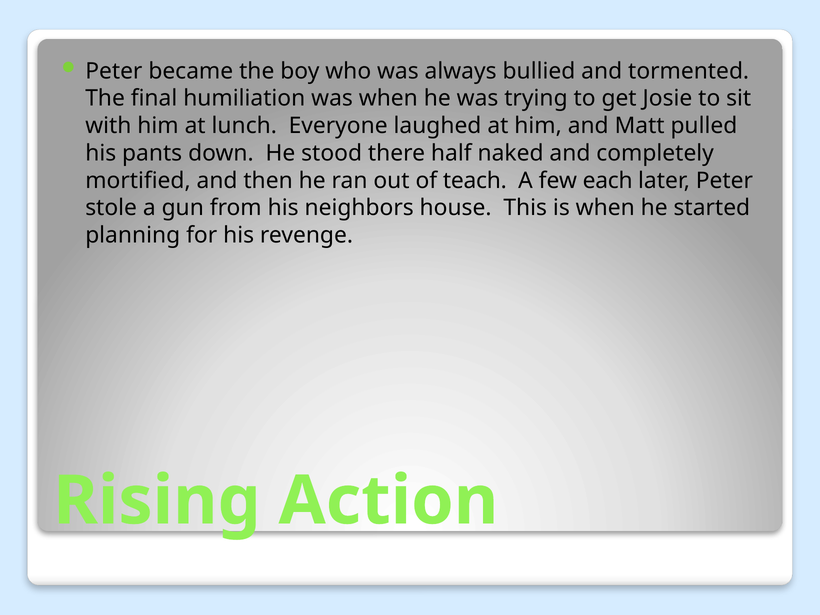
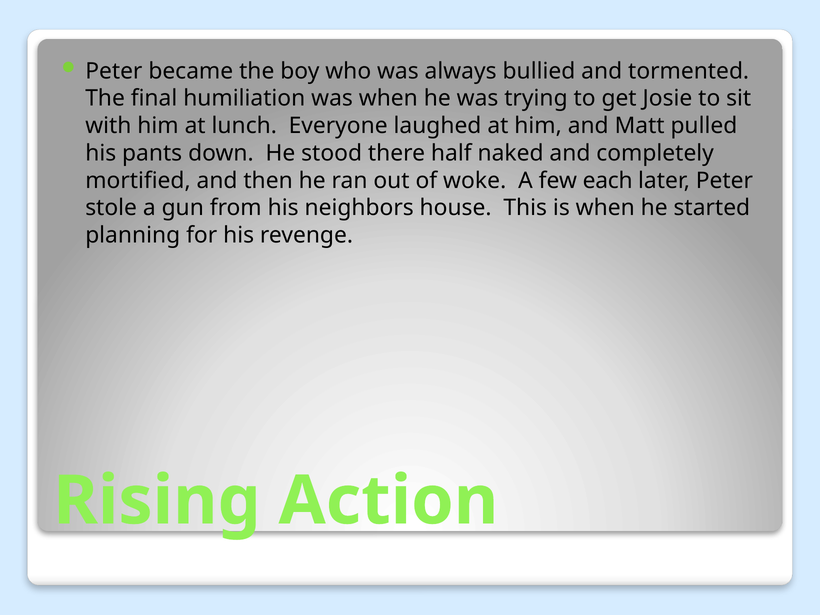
teach: teach -> woke (475, 181)
